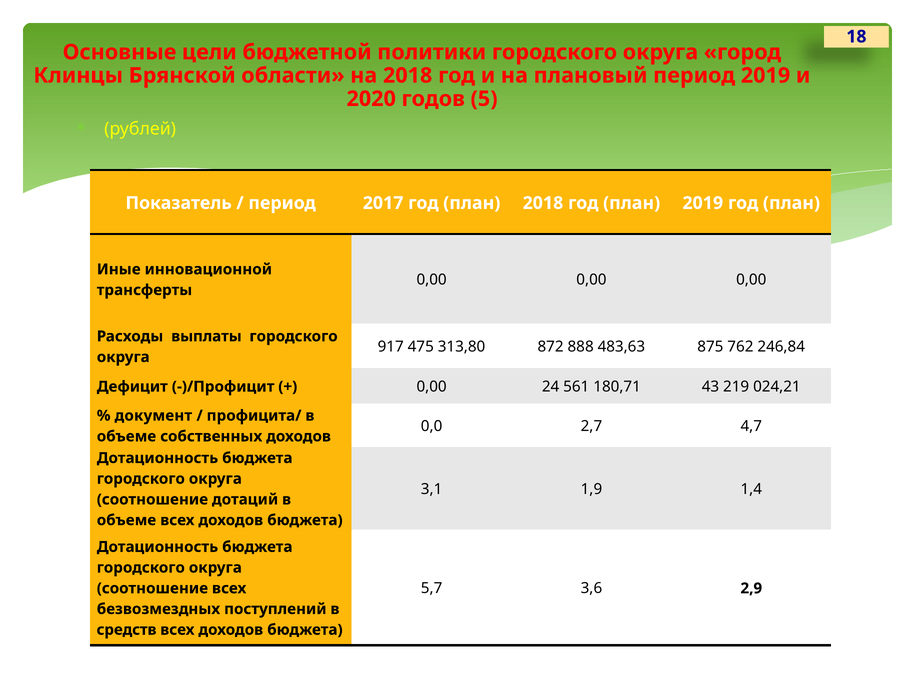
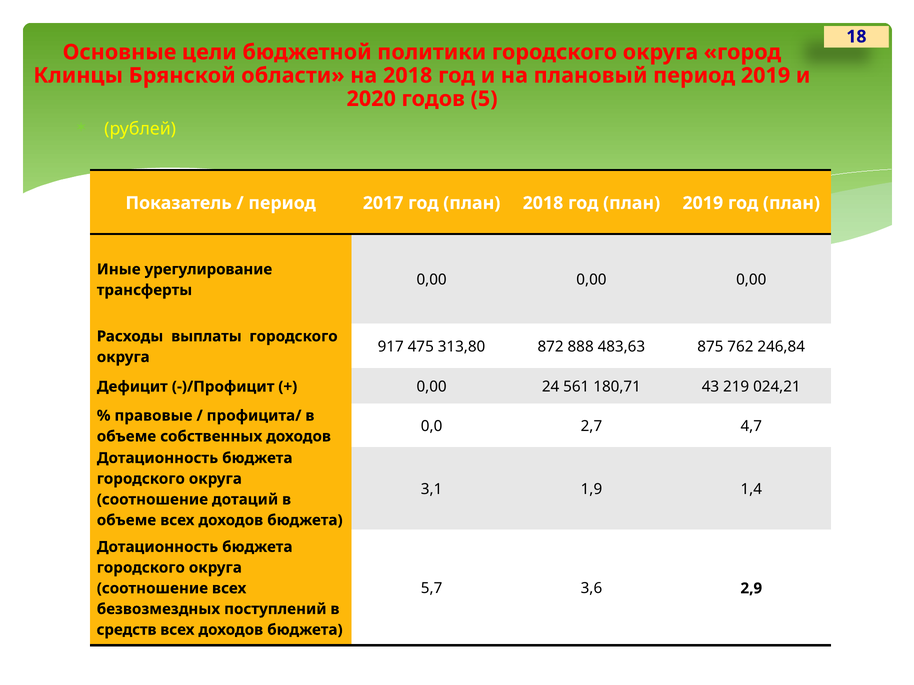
инновационной: инновационной -> урегулирование (208, 270)
документ: документ -> правовые (153, 416)
